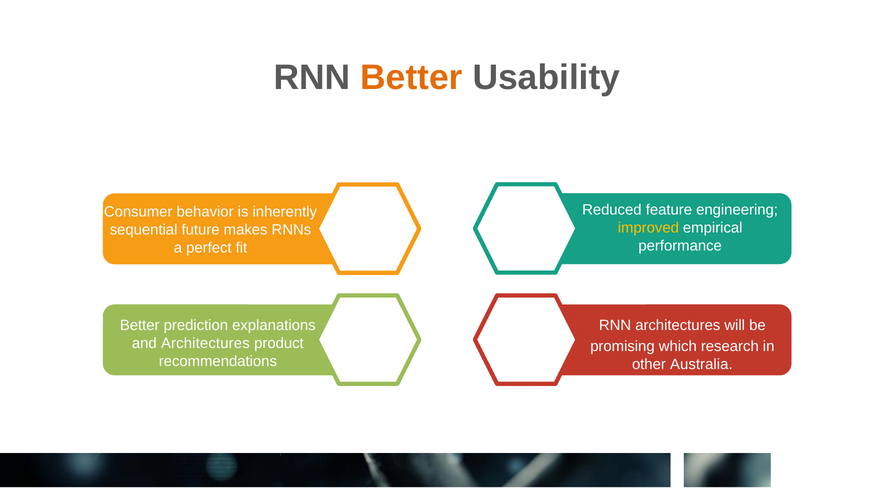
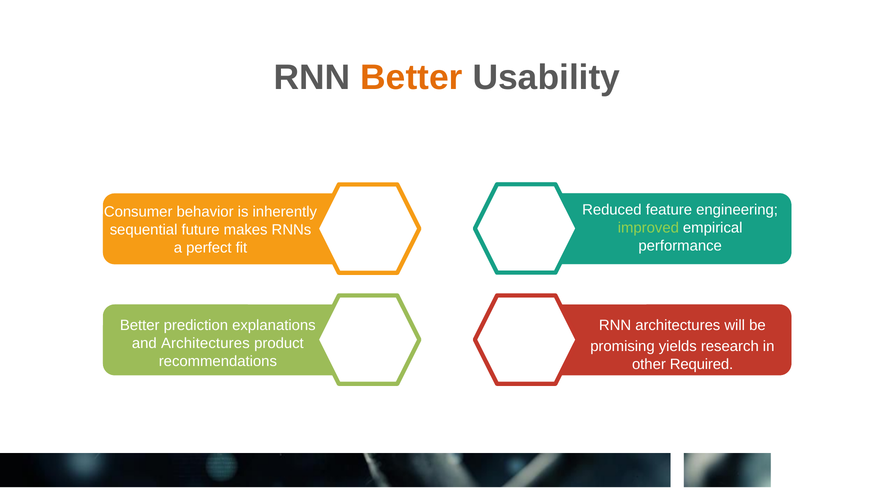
improved colour: yellow -> light green (648, 228)
which: which -> yields (678, 347)
Australia: Australia -> Required (701, 365)
